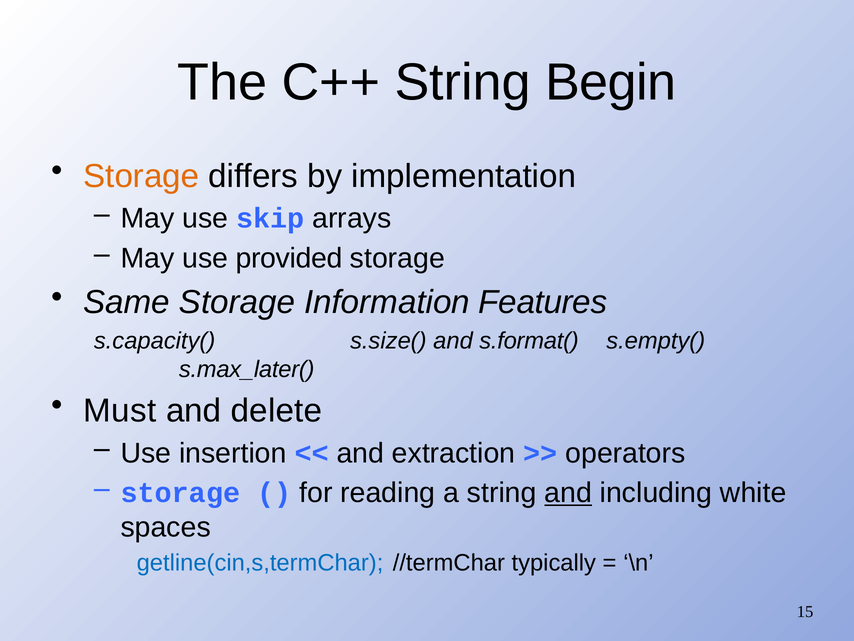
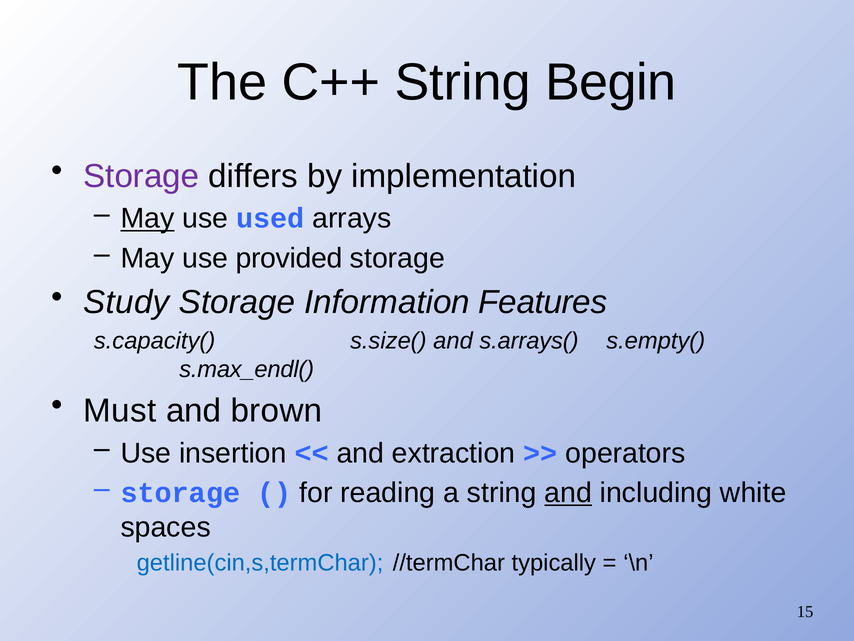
Storage colour: orange -> purple (141, 176)
May underline: none -> present (147, 218)
skip: skip -> used (270, 218)
Same: Same -> Study (126, 302)
s.format(: s.format( -> s.arrays( (529, 340)
s.max_later(: s.max_later( -> s.max_endl( (247, 369)
delete: delete -> brown (276, 410)
